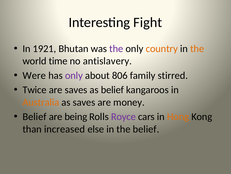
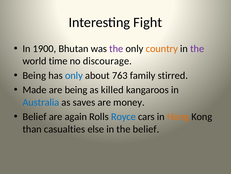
1921: 1921 -> 1900 (44, 48)
the colour: orange -> purple (197, 48)
antislavery: antislavery -> discourage (107, 61)
Were: Were -> Being (34, 75)
only colour: purple -> blue (74, 75)
806: 806 -> 763 (120, 75)
Twice: Twice -> Made (35, 90)
are saves: saves -> being (76, 90)
as belief: belief -> killed (112, 90)
Australia colour: orange -> blue (41, 102)
being: being -> again (76, 116)
Royce colour: purple -> blue (123, 116)
increased: increased -> casualties (65, 129)
